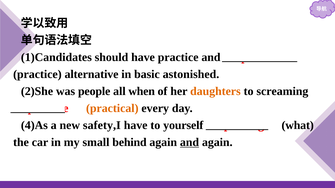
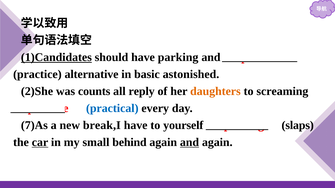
1)Candidates underline: none -> present (56, 57)
have practice: practice -> parking (178, 57)
people: people -> counts (94, 91)
when: when -> reply (142, 91)
practical colour: orange -> blue (112, 108)
4)As: 4)As -> 7)As (34, 125)
safety,I: safety,I -> break,I (102, 125)
what: what -> slaps (298, 125)
car underline: none -> present (40, 142)
